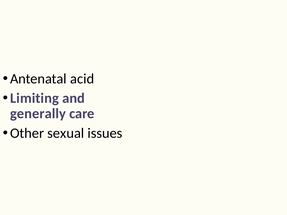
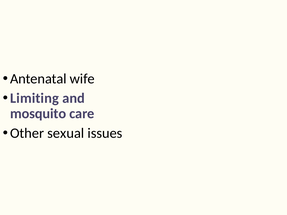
acid: acid -> wife (82, 79)
generally: generally -> mosquito (38, 114)
